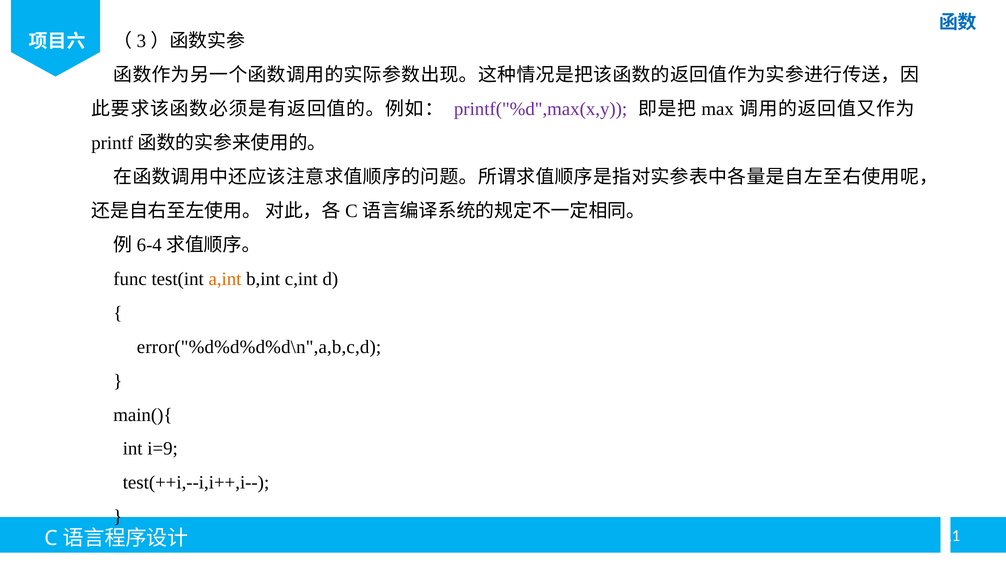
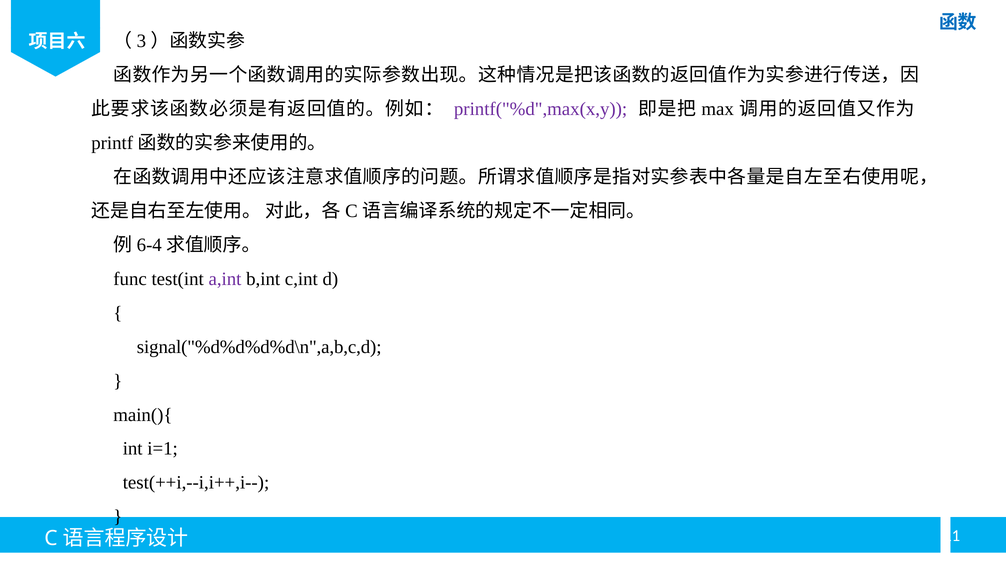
a,int colour: orange -> purple (225, 279)
error("%d%d%d%d\n",a,b,c,d: error("%d%d%d%d\n",a,b,c,d -> signal("%d%d%d%d\n",a,b,c,d (259, 347)
i=9: i=9 -> i=1 (163, 449)
